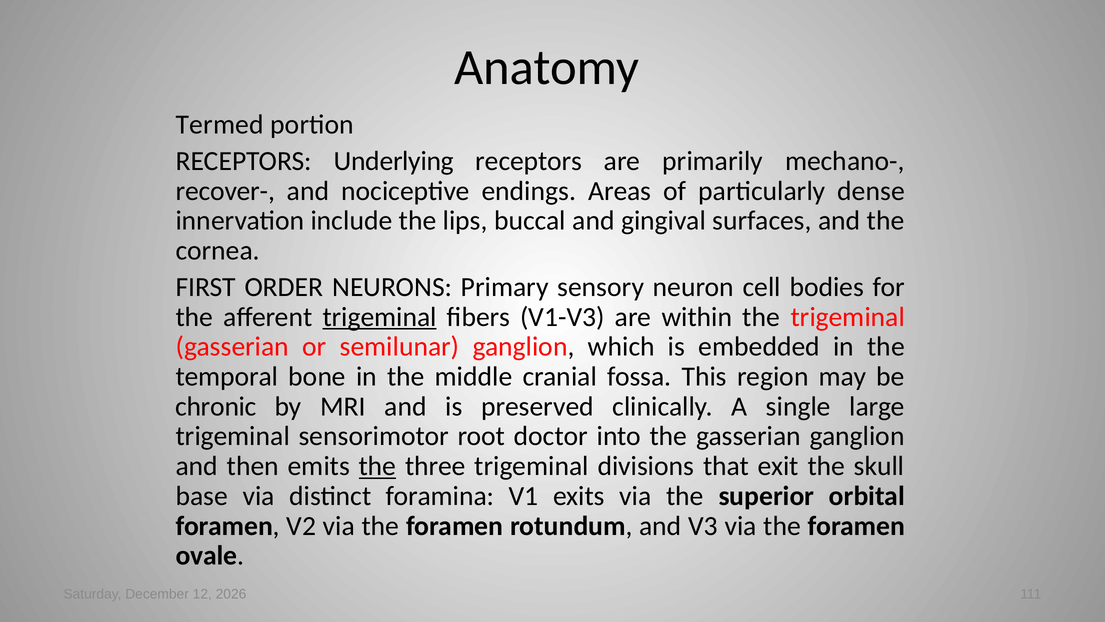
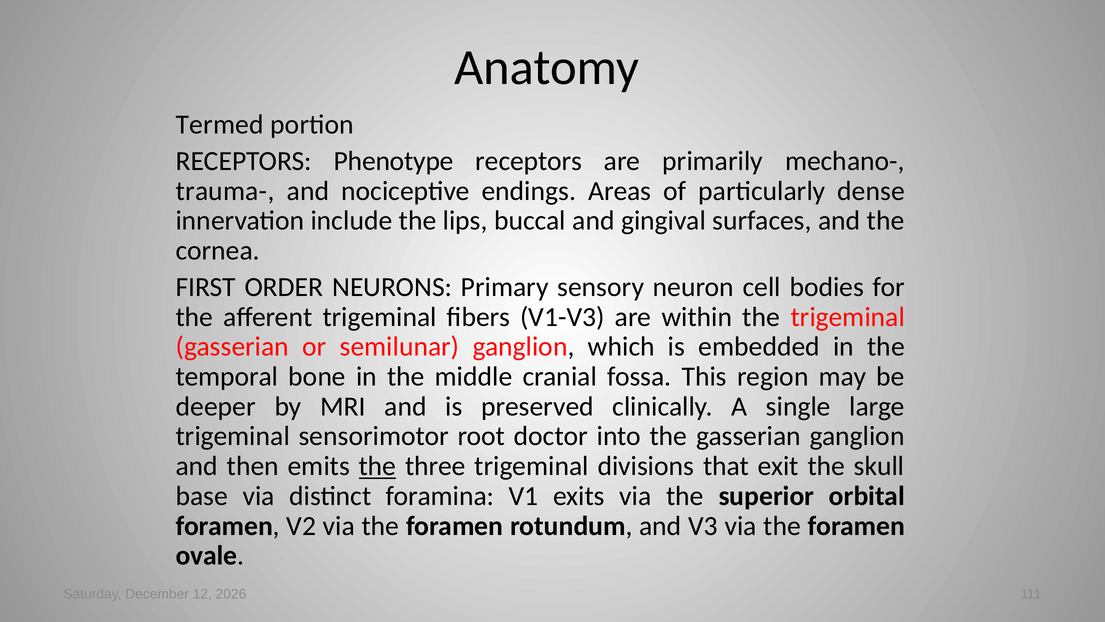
Underlying: Underlying -> Phenotype (394, 161)
recover-: recover- -> trauma- (225, 191)
trigeminal underline: present -> none (380, 317)
chronic: chronic -> deeper (216, 406)
